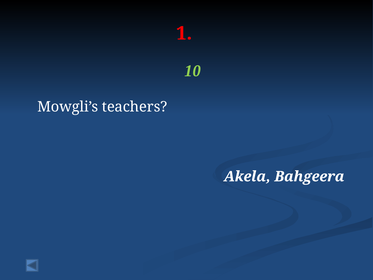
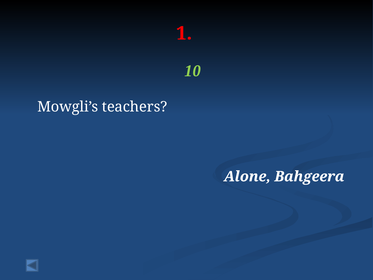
Akela: Akela -> Alone (247, 176)
